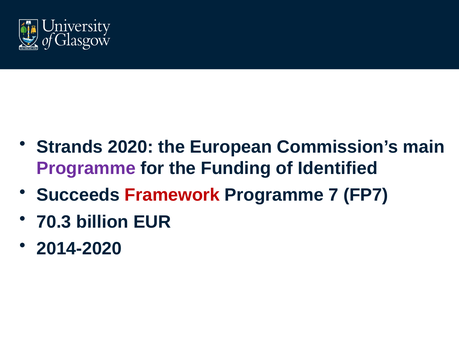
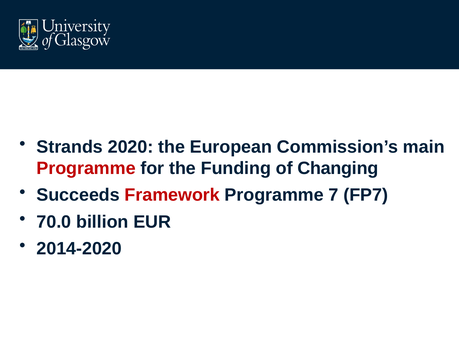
Programme colour: purple -> red (86, 168)
Identified: Identified -> Changing (338, 168)
70.3: 70.3 -> 70.0 (54, 222)
